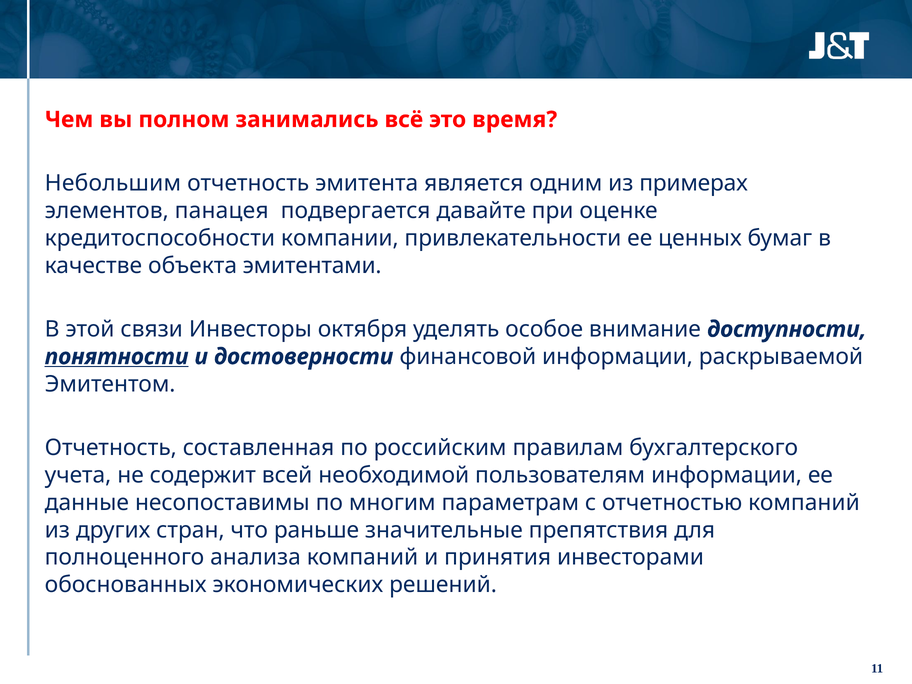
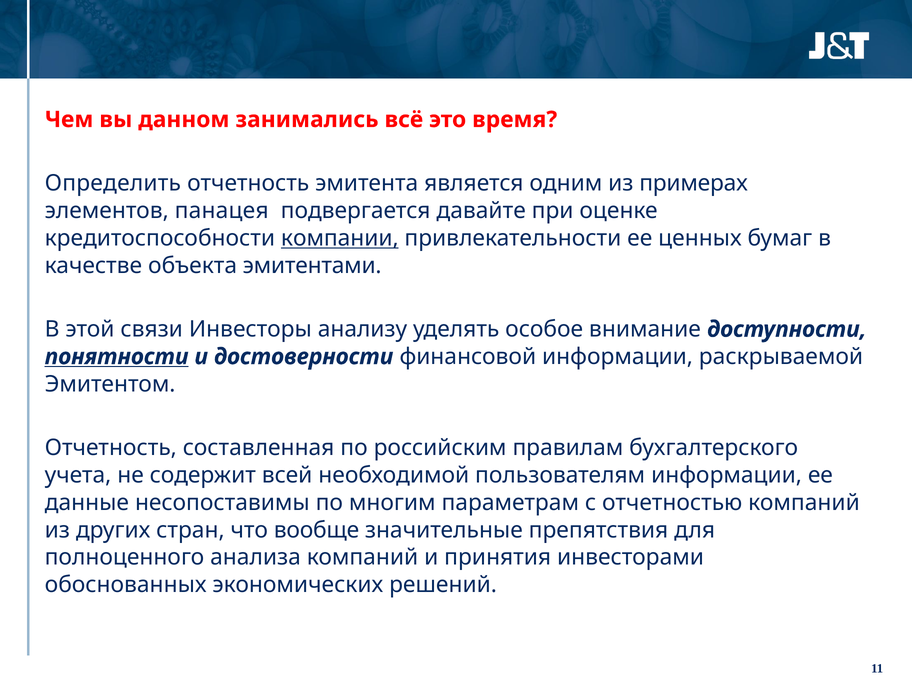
полном: полном -> данном (184, 120)
Небольшим: Небольшим -> Определить (113, 183)
компании underline: none -> present (340, 238)
октября: октября -> анализу (362, 329)
раньше: раньше -> вообще (317, 530)
